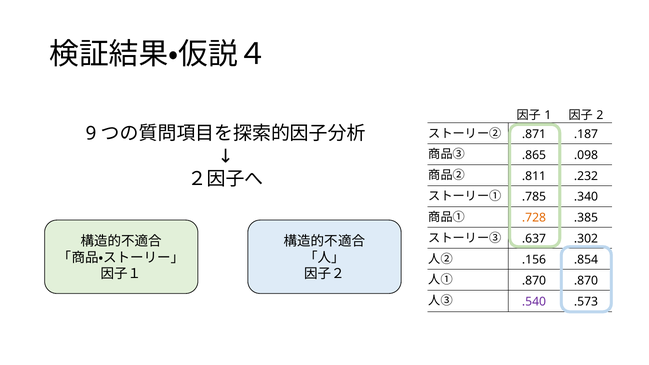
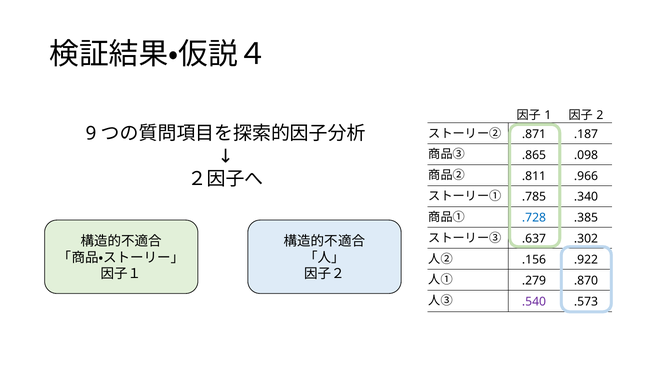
.232: .232 -> .966 (586, 176)
.728 colour: orange -> blue (534, 218)
.854: .854 -> .922 (586, 260)
.870: .870 -> .279 (534, 281)
